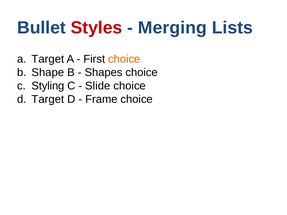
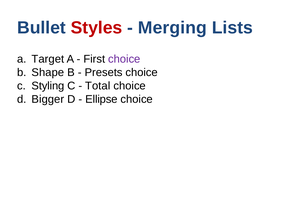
choice colour: orange -> purple (124, 59)
Shapes: Shapes -> Presets (104, 73)
Slide: Slide -> Total (98, 86)
d Target: Target -> Bigger (48, 99)
Frame: Frame -> Ellipse (101, 99)
